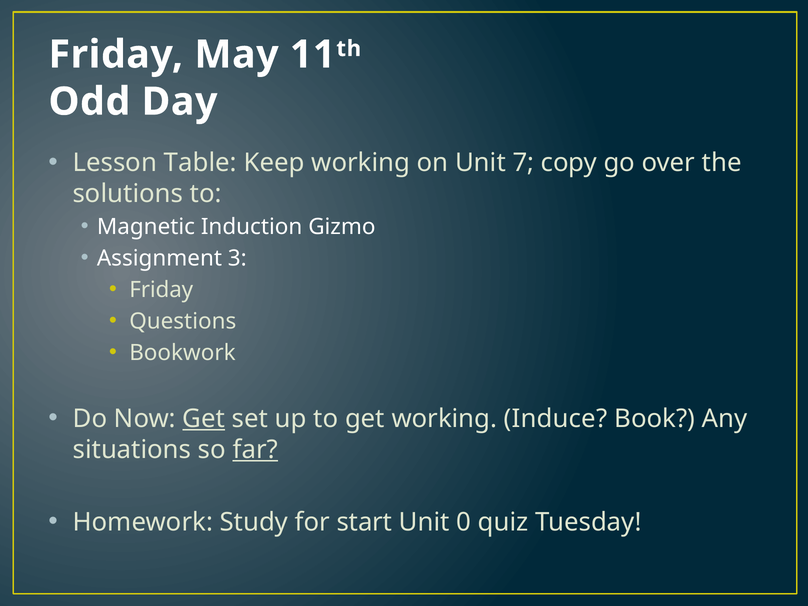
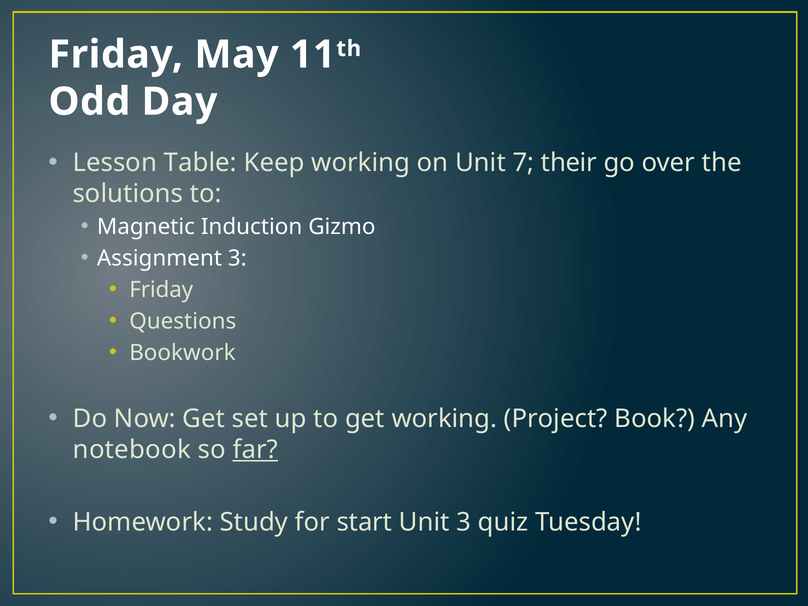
copy: copy -> their (569, 163)
Get underline: present -> none (204, 419)
Induce: Induce -> Project (556, 419)
situations: situations -> notebook (132, 450)
Unit 0: 0 -> 3 (464, 522)
